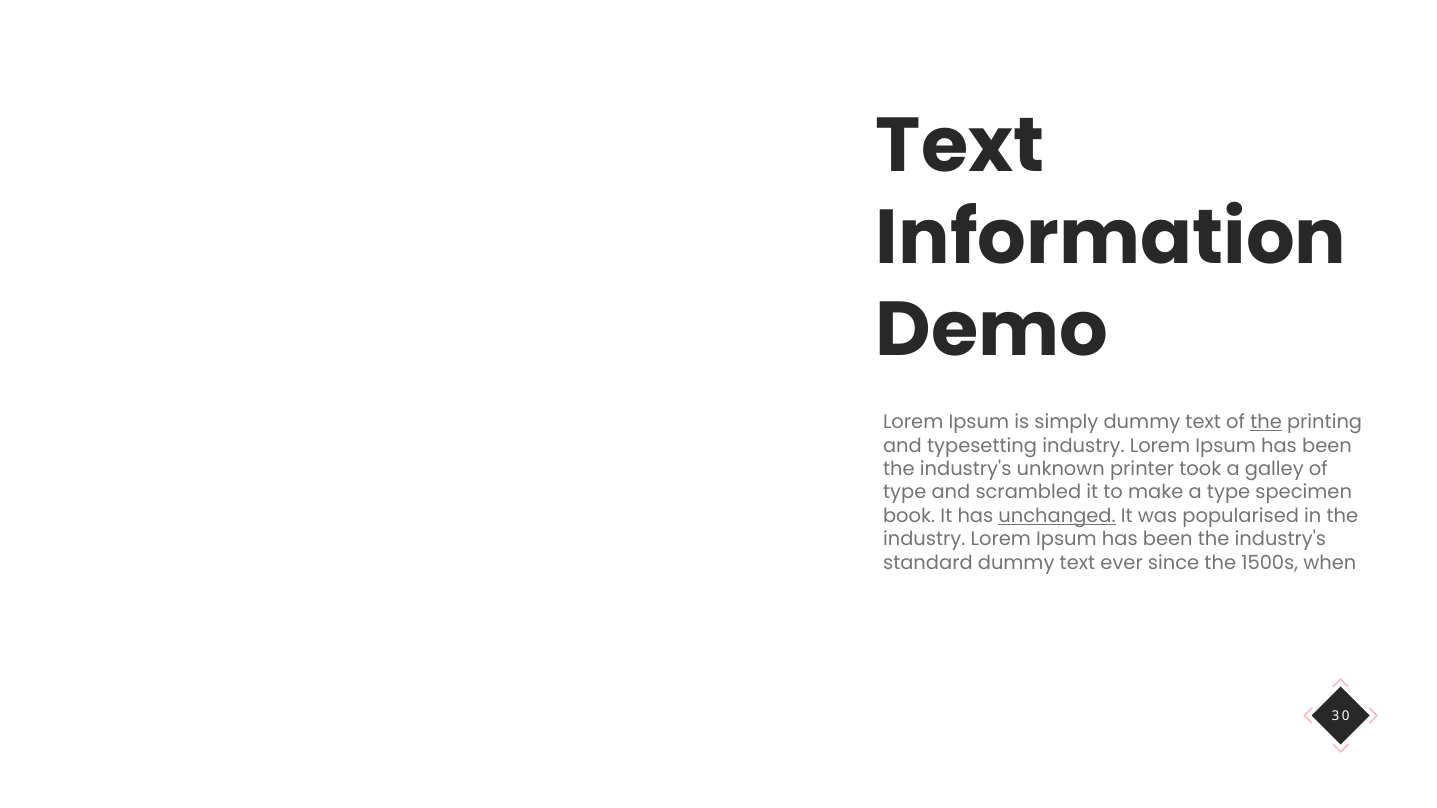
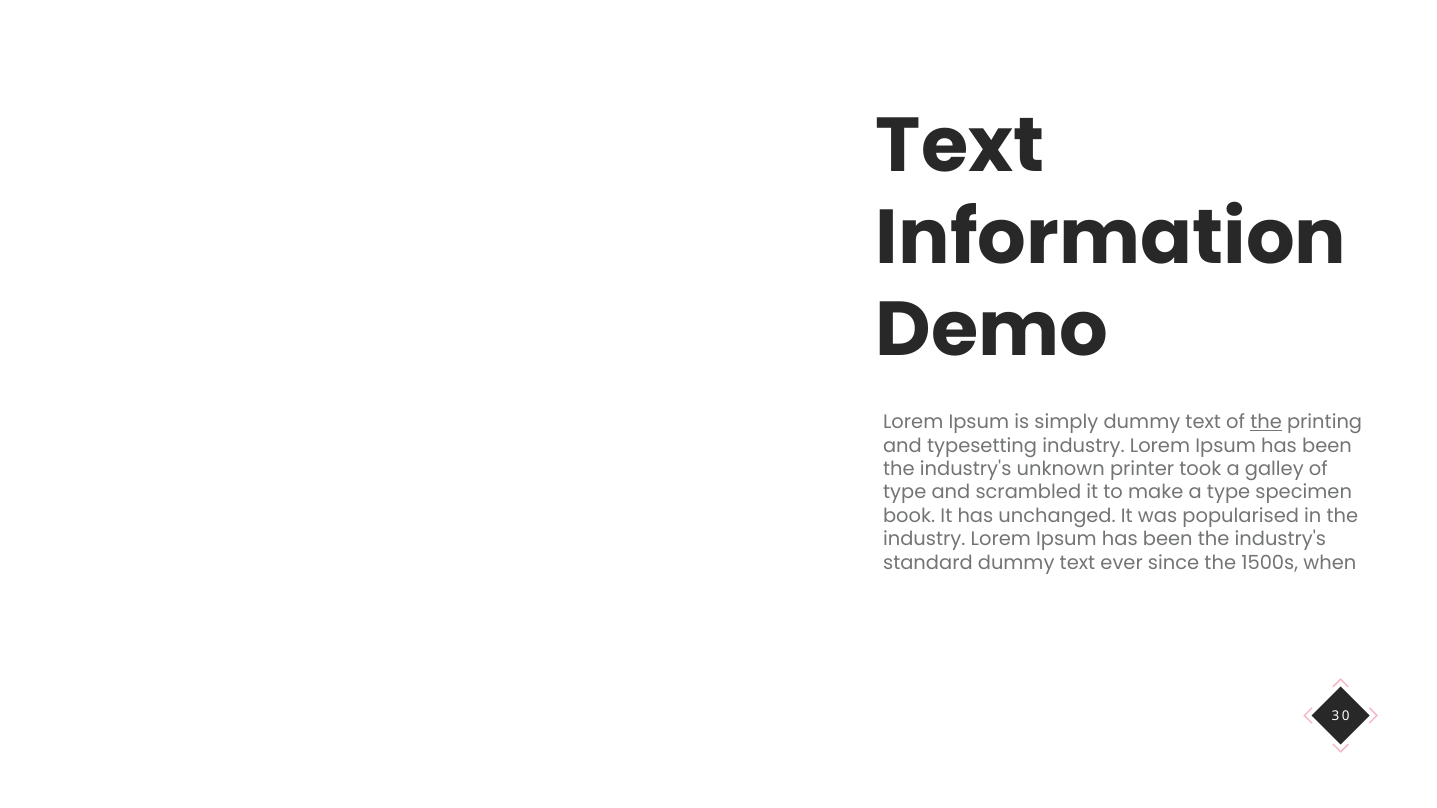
unchanged underline: present -> none (1057, 516)
